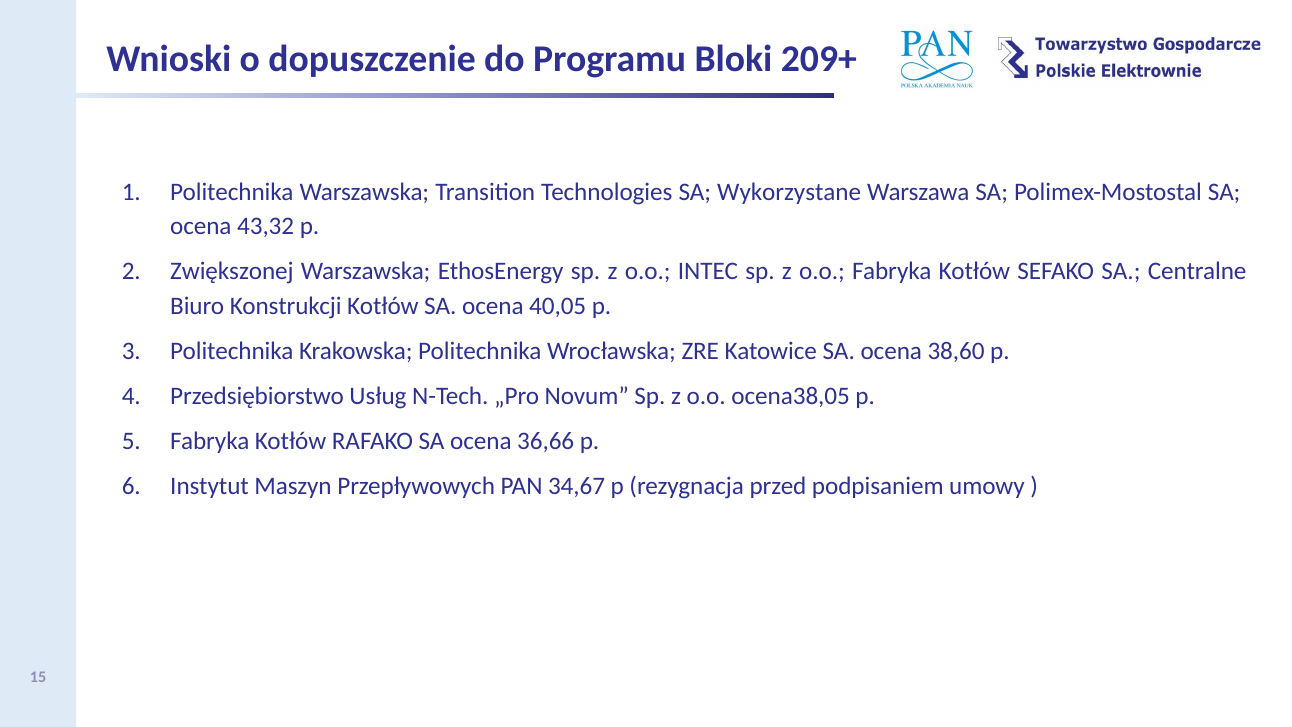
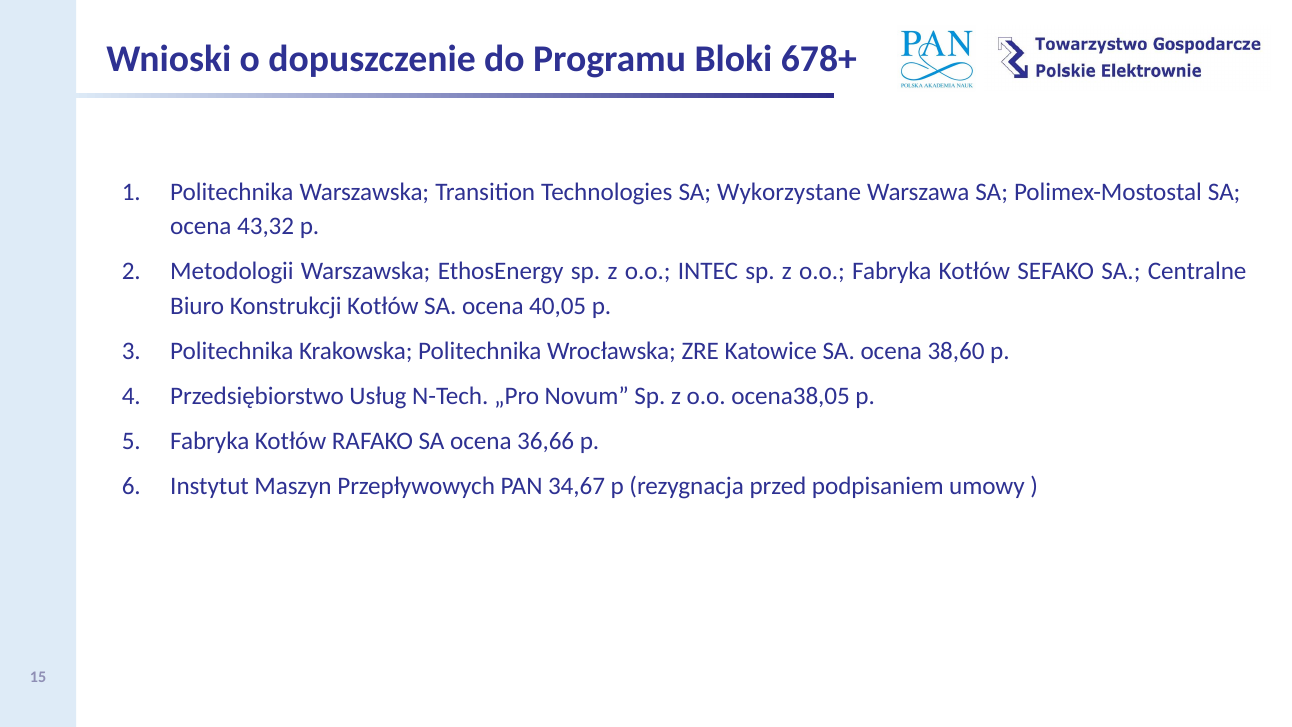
209+: 209+ -> 678+ (819, 59)
Zwiększonej: Zwiększonej -> Metodologii (232, 271)
